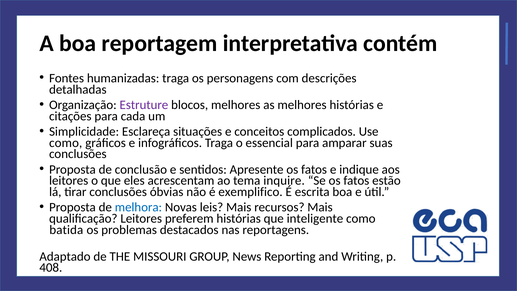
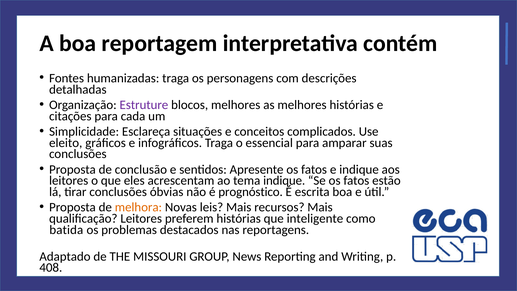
como: como -> eleito (66, 143)
tema inquire: inquire -> indique (284, 181)
exemplifico: exemplifico -> prognóstico (251, 192)
melhora colour: blue -> orange (138, 207)
